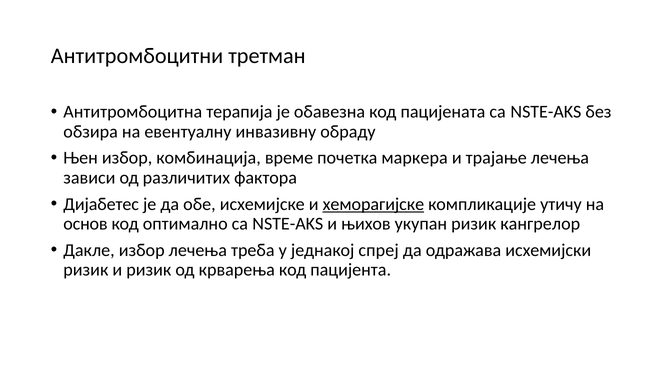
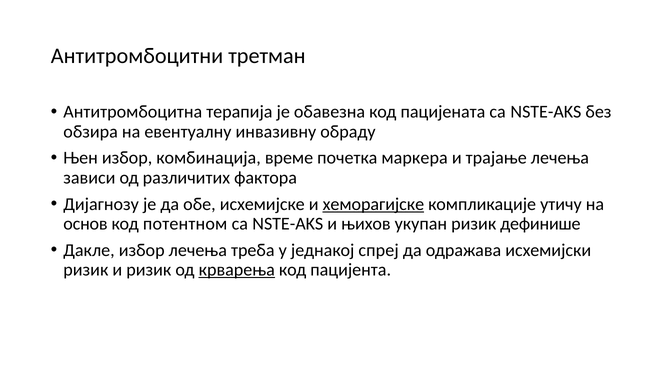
Дијабетес: Дијабетес -> Дијагнозу (101, 204)
оптимално: оптимално -> потентном (185, 224)
кангрелор: кангрелор -> дефинише (540, 224)
крварења underline: none -> present (237, 270)
